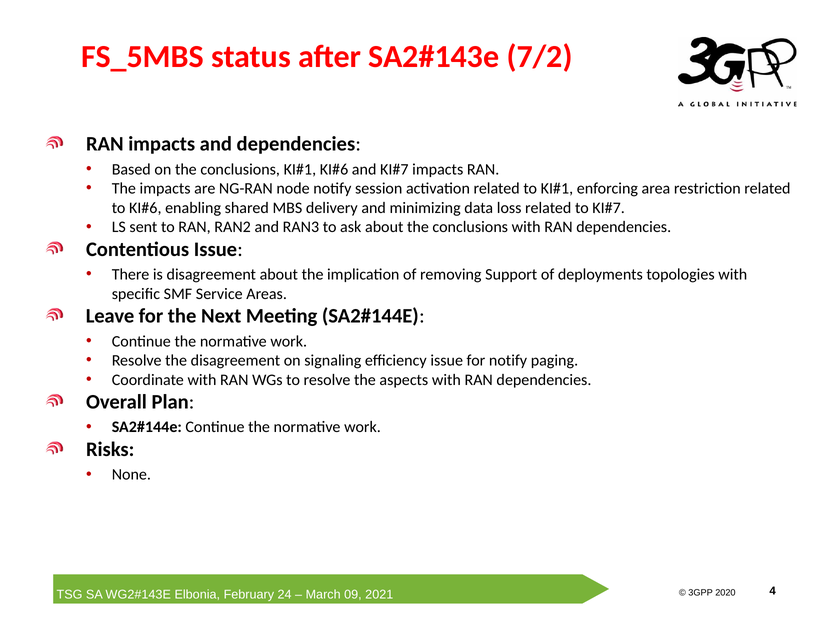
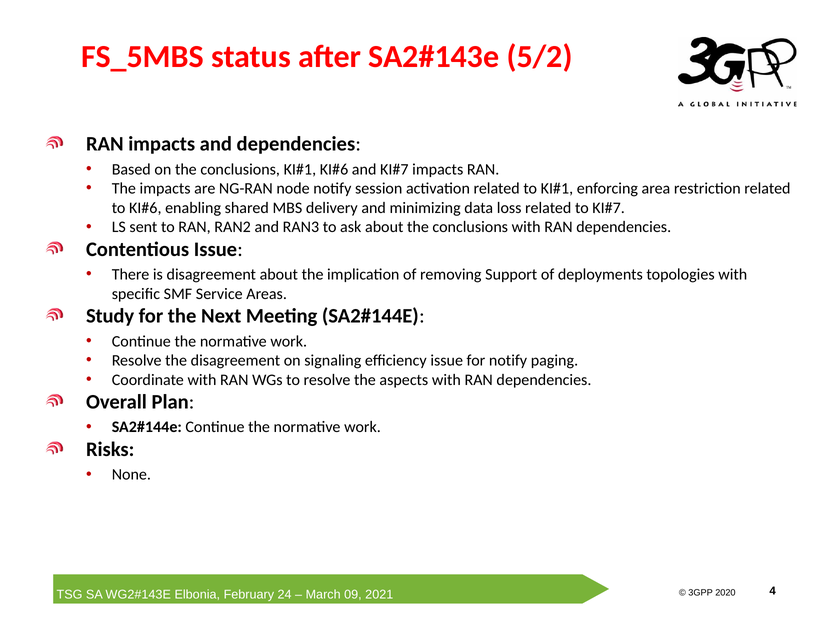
7/2: 7/2 -> 5/2 (540, 56)
Leave: Leave -> Study (110, 316)
